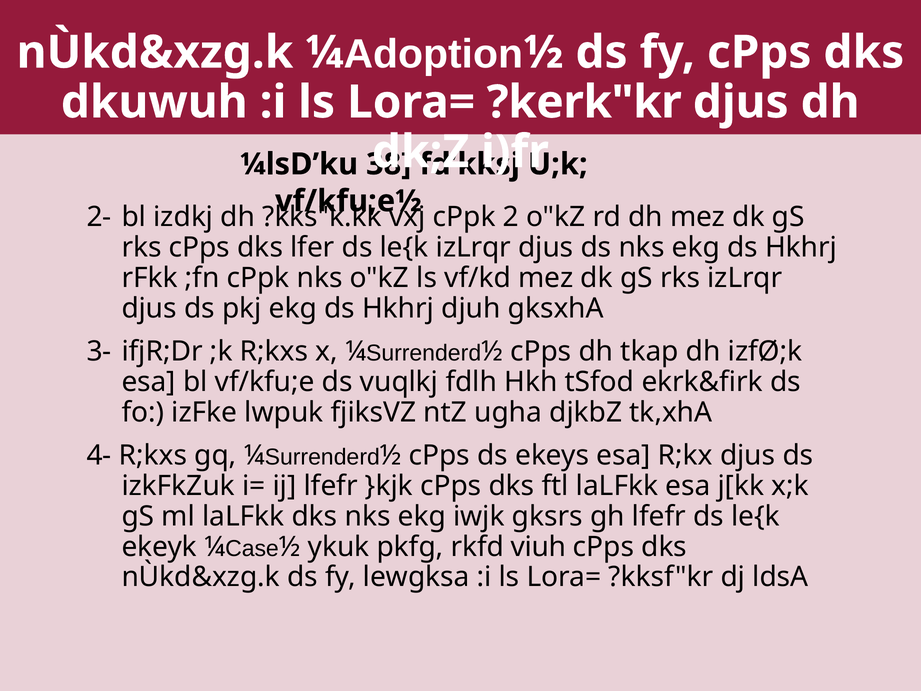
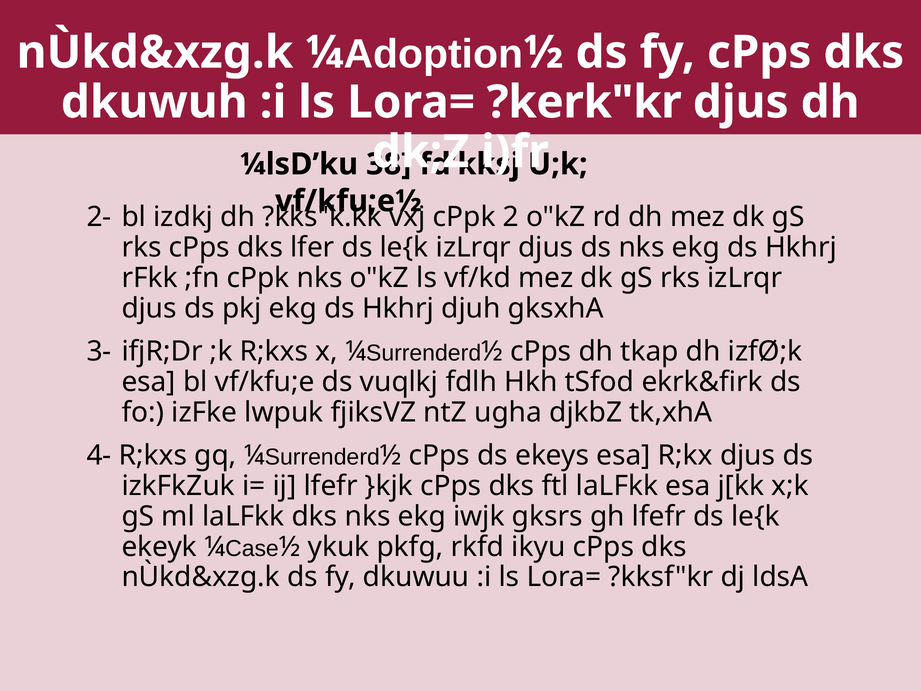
viuh: viuh -> ikyu (538, 547)
lewgksa: lewgksa -> dkuwuu (416, 577)
